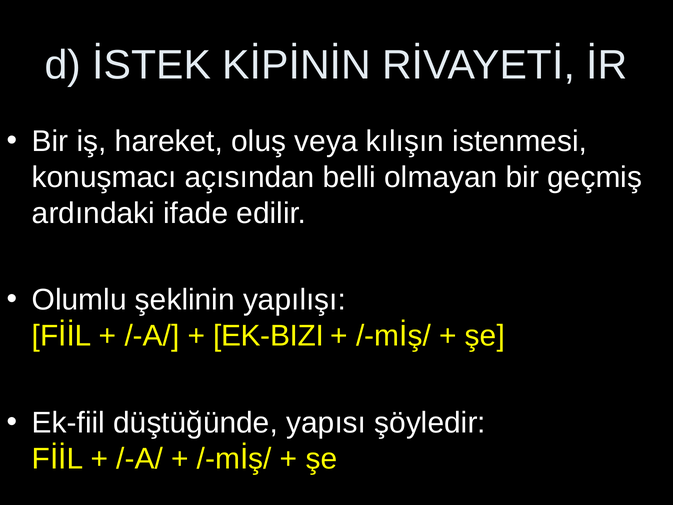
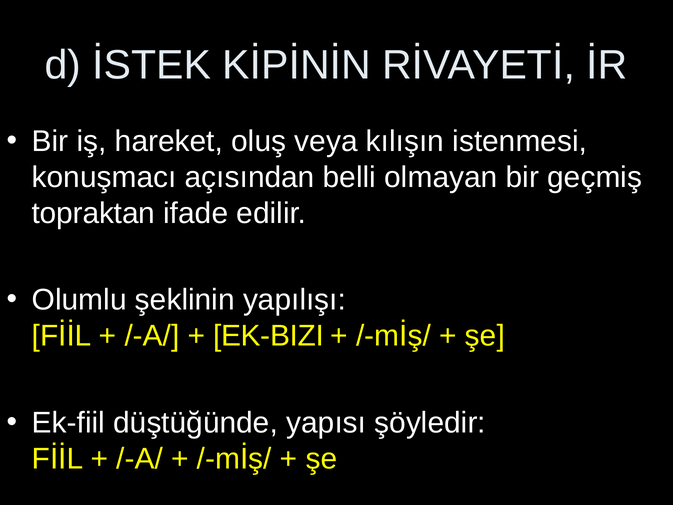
ardındaki: ardındaki -> topraktan (93, 213)
